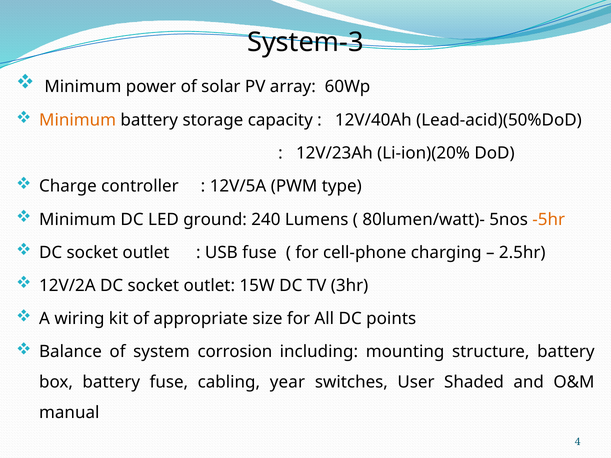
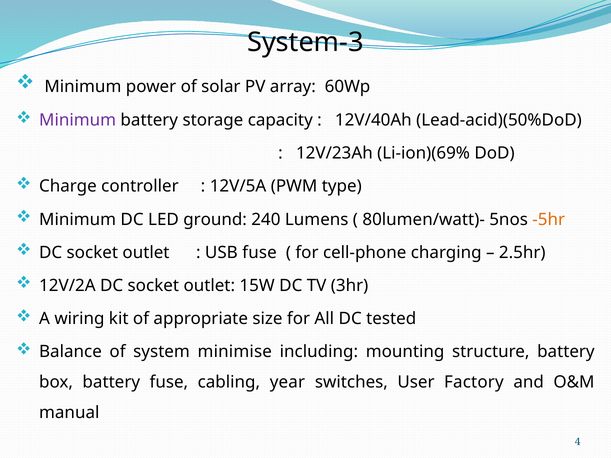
Minimum colour: orange -> purple (78, 120)
Li-ion)(20%: Li-ion)(20% -> Li-ion)(69% (424, 153)
points: points -> tested (391, 319)
corrosion: corrosion -> minimise (235, 352)
Shaded: Shaded -> Factory (474, 383)
